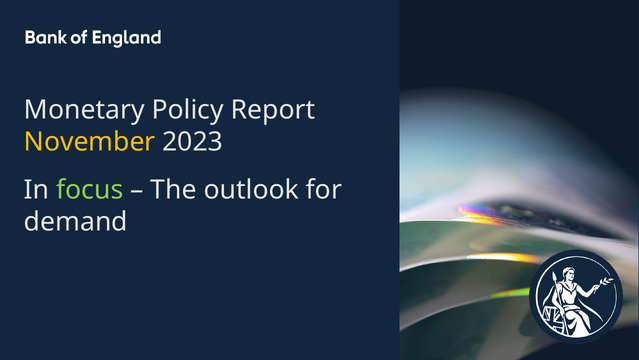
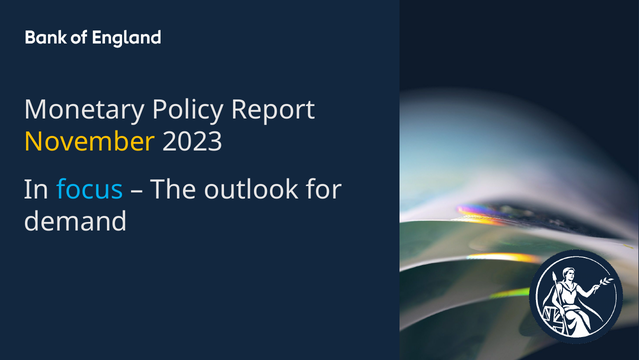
focus colour: light green -> light blue (90, 190)
